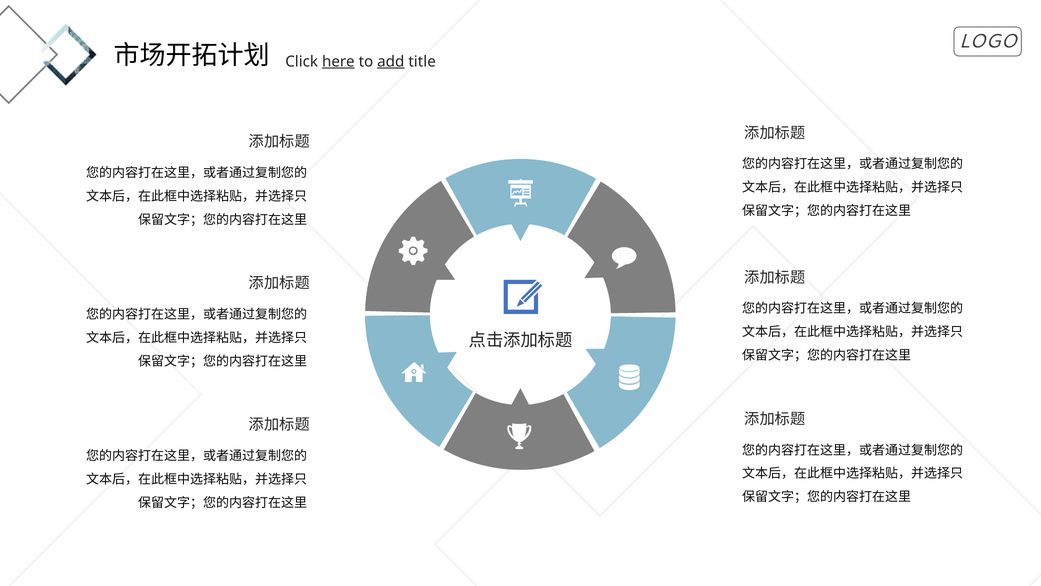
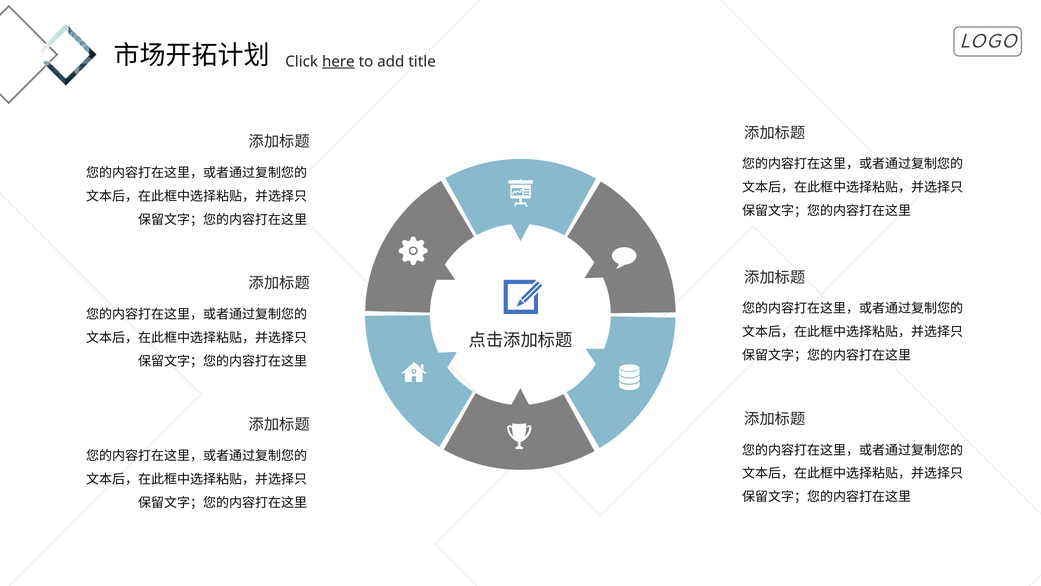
add underline: present -> none (391, 62)
